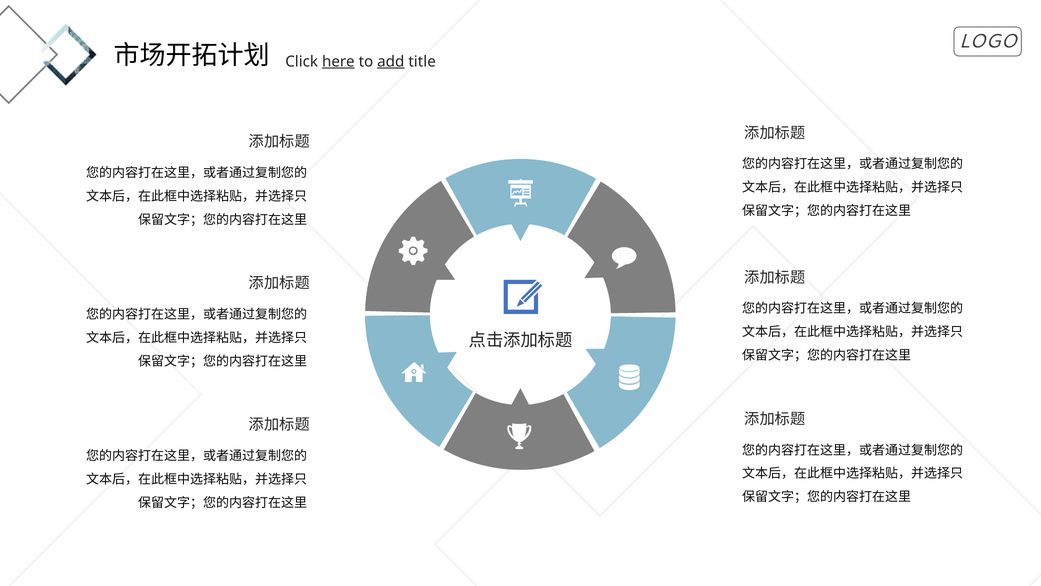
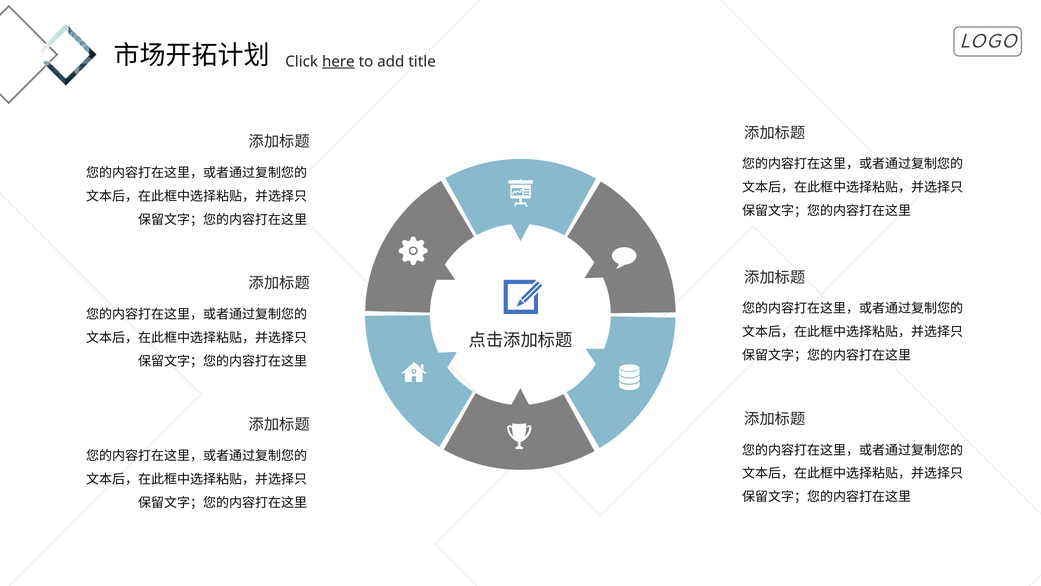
add underline: present -> none (391, 62)
